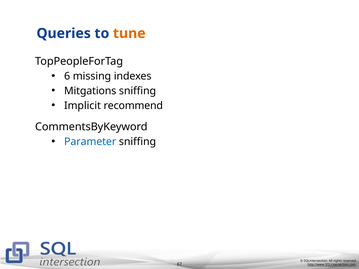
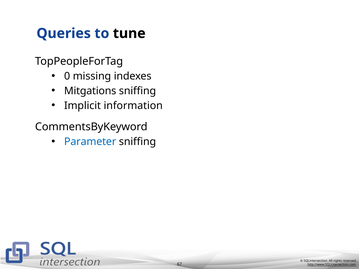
tune colour: orange -> black (129, 33)
6: 6 -> 0 (67, 76)
recommend: recommend -> information (133, 106)
